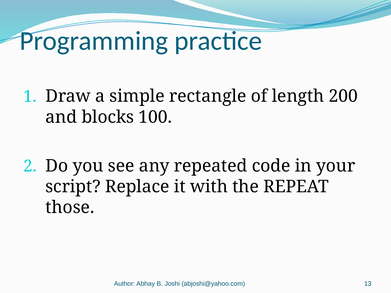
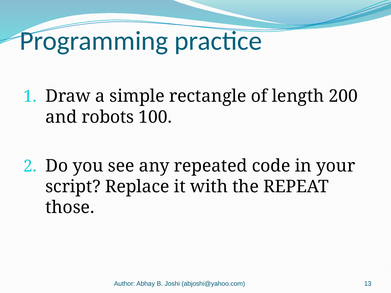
blocks: blocks -> robots (108, 117)
